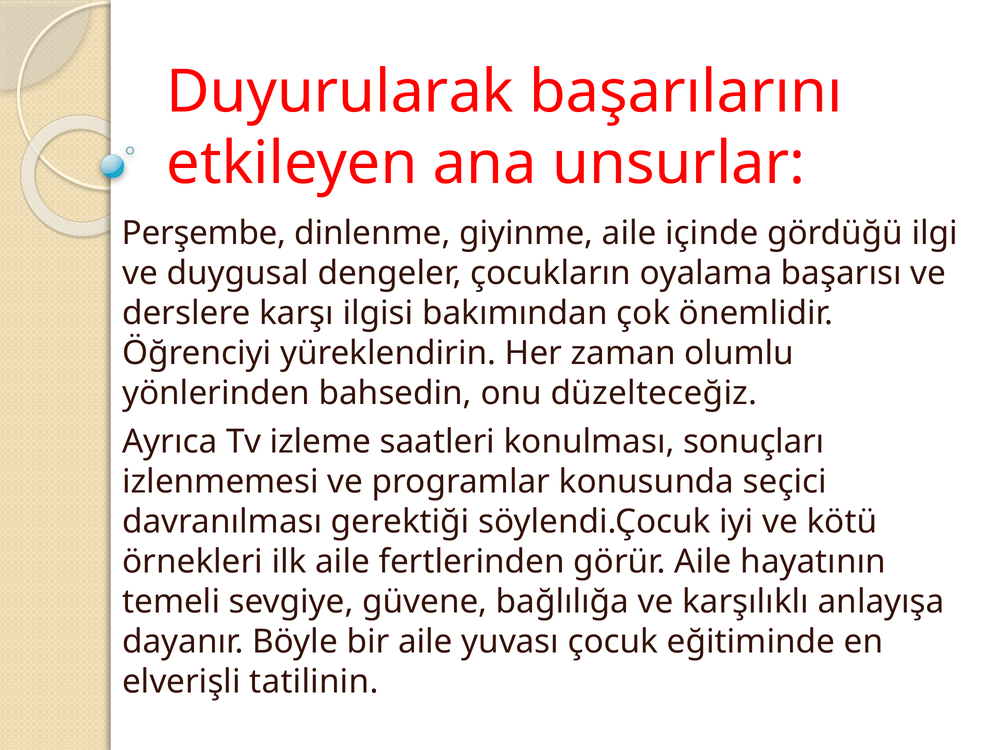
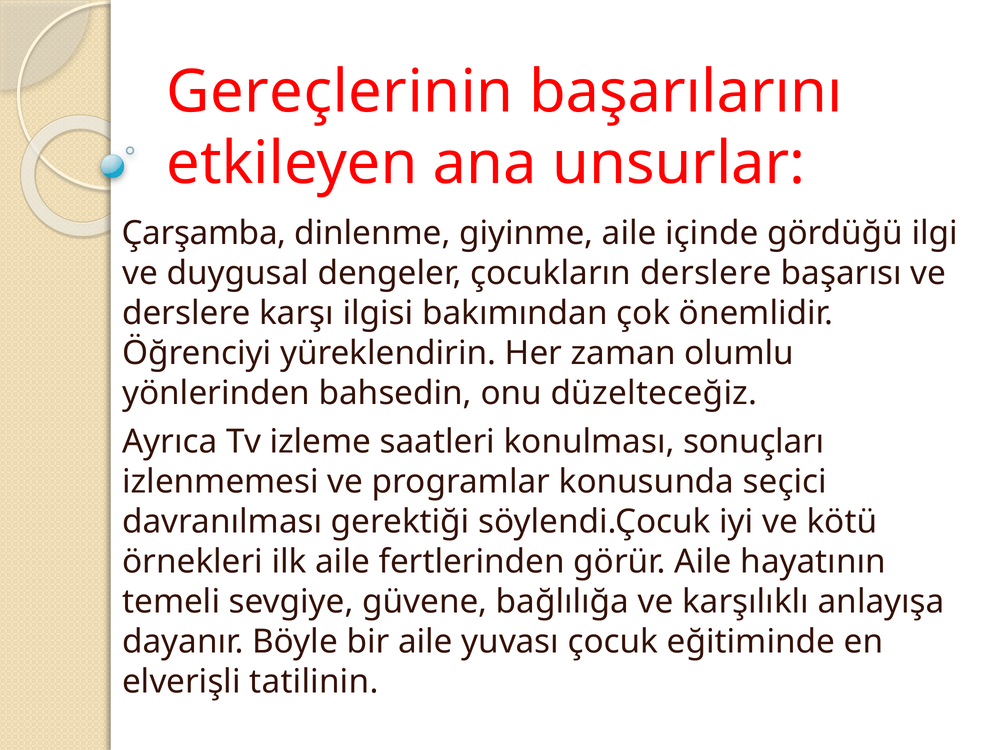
Duyurularak: Duyurularak -> Gereçlerinin (340, 92)
Perşembe: Perşembe -> Çarşamba (204, 233)
çocukların oyalama: oyalama -> derslere (706, 273)
